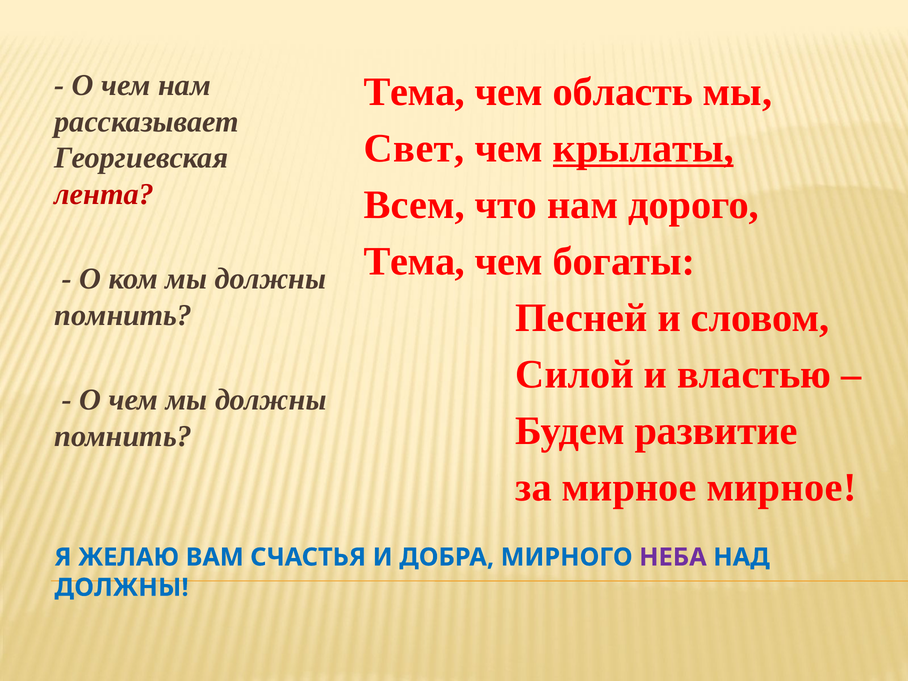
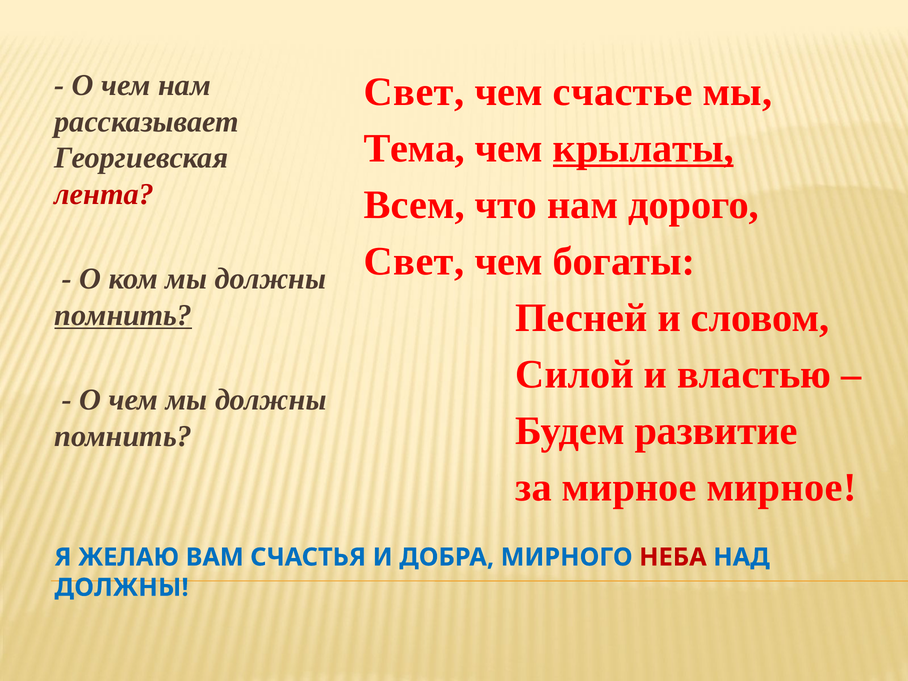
Тема: Тема -> Свет (414, 92)
область: область -> счастье (623, 92)
Свет: Свет -> Тема (414, 149)
Тема: Тема -> Свет (414, 262)
помнить underline: none -> present (123, 315)
НЕБА colour: purple -> red (673, 557)
